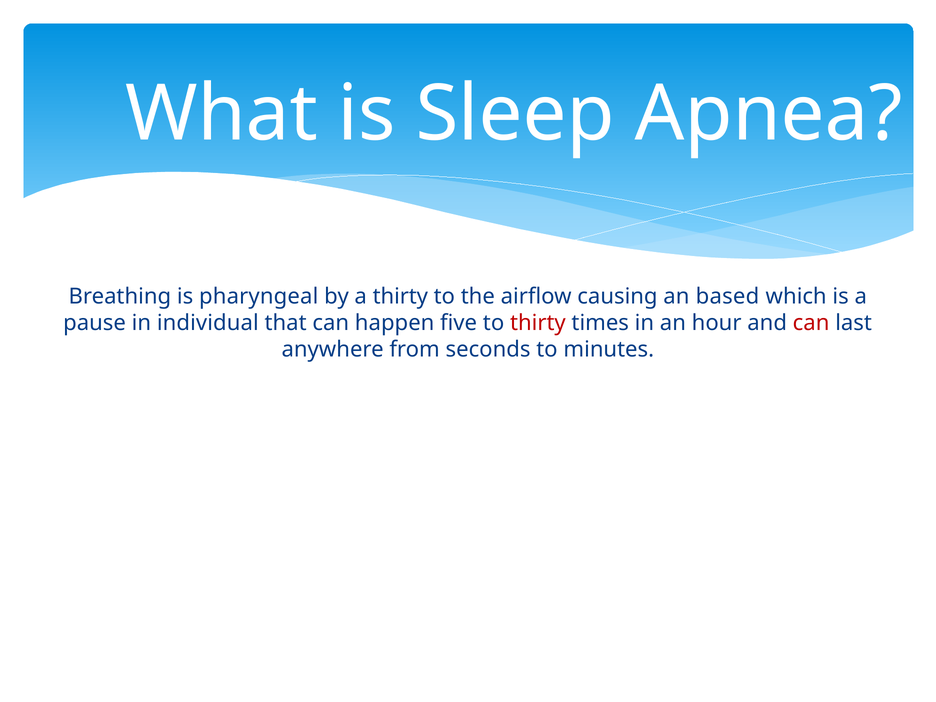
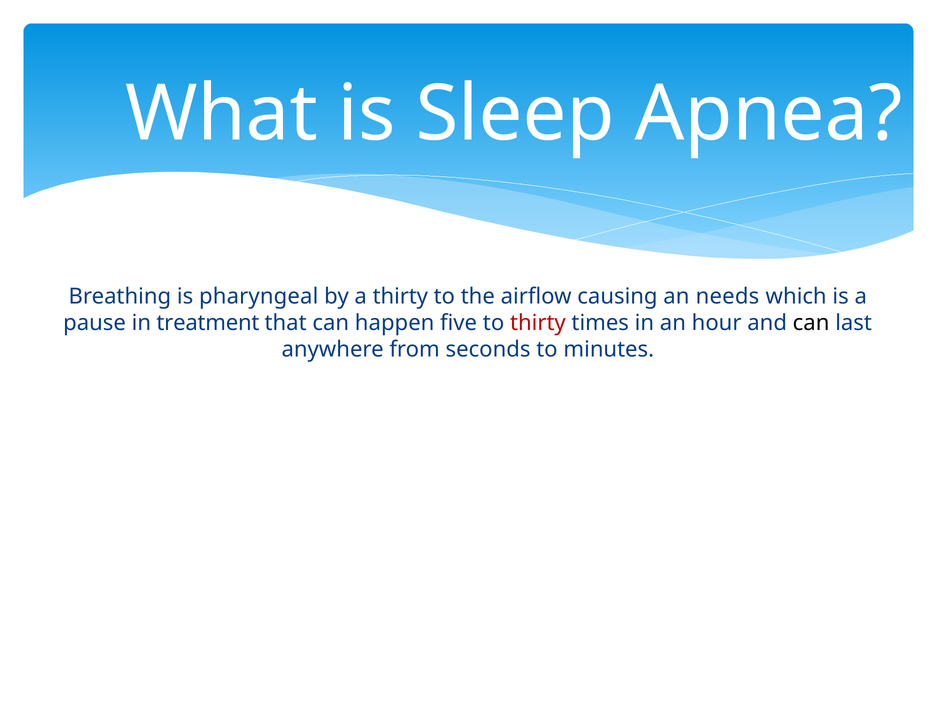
based: based -> needs (727, 296)
individual: individual -> treatment (208, 323)
can colour: red -> black (811, 323)
